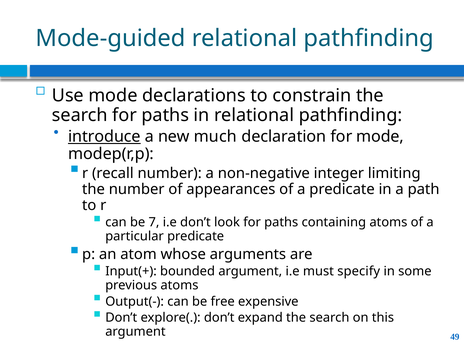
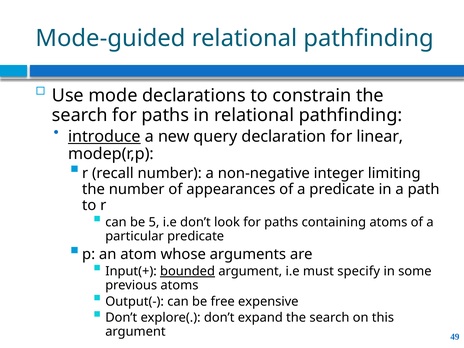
much: much -> query (215, 136)
for mode: mode -> linear (380, 136)
7: 7 -> 5 (154, 222)
bounded underline: none -> present (188, 271)
